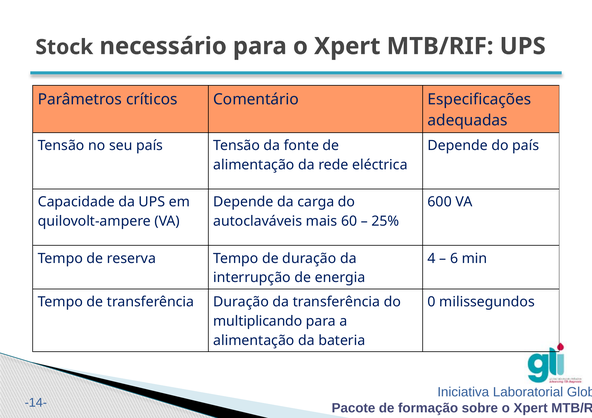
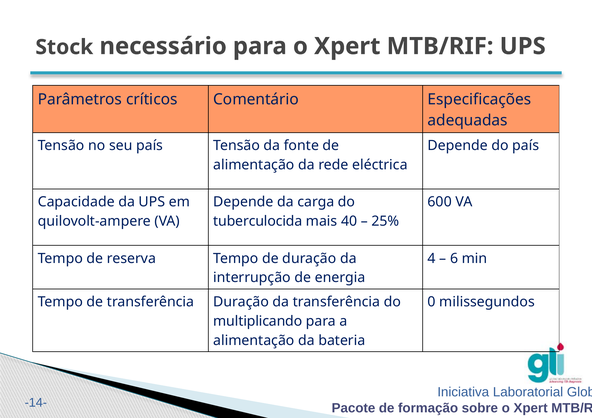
autoclaváveis: autoclaváveis -> tuberculocida (258, 221)
60: 60 -> 40 (349, 221)
